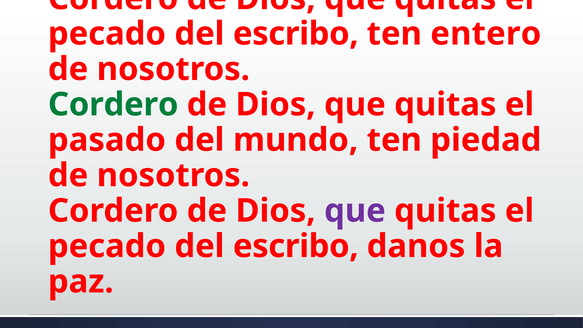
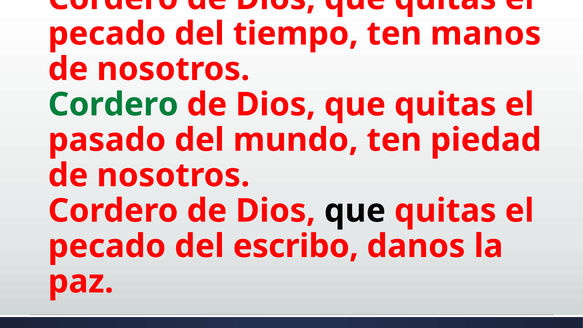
escribo: escribo -> tiempo (296, 34)
entero: entero -> manos (486, 34)
que colour: purple -> black (355, 211)
